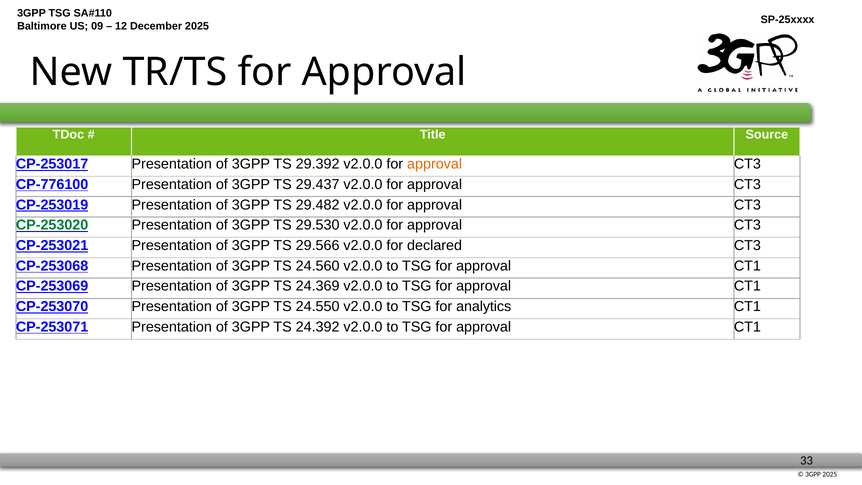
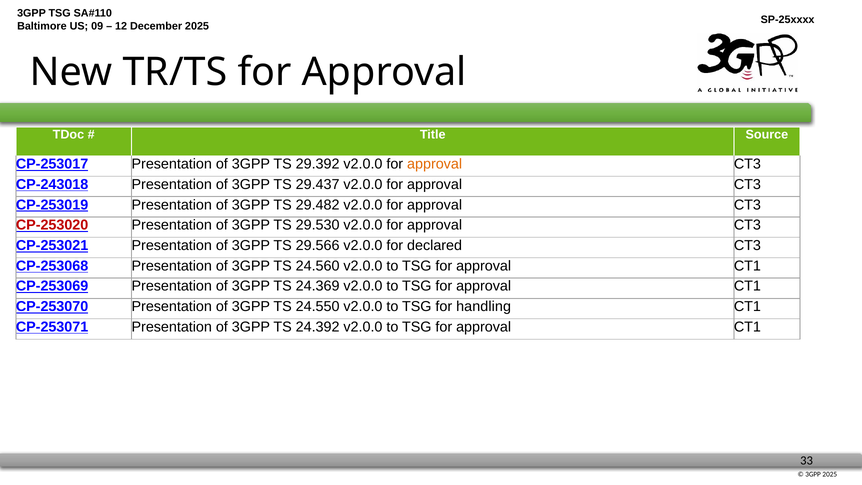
CP-776100: CP-776100 -> CP-243018 (52, 184)
CP-253020 colour: green -> red (52, 225)
analytics: analytics -> handling (484, 307)
